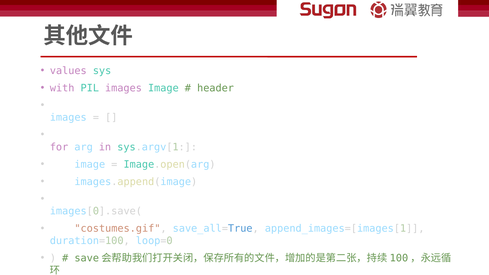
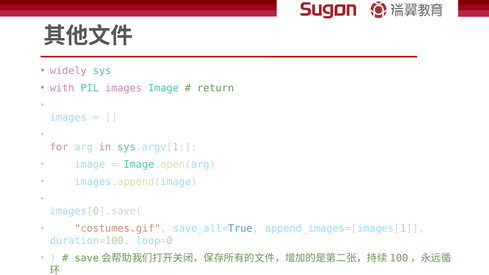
values: values -> widely (68, 71)
header: header -> return (216, 88)
